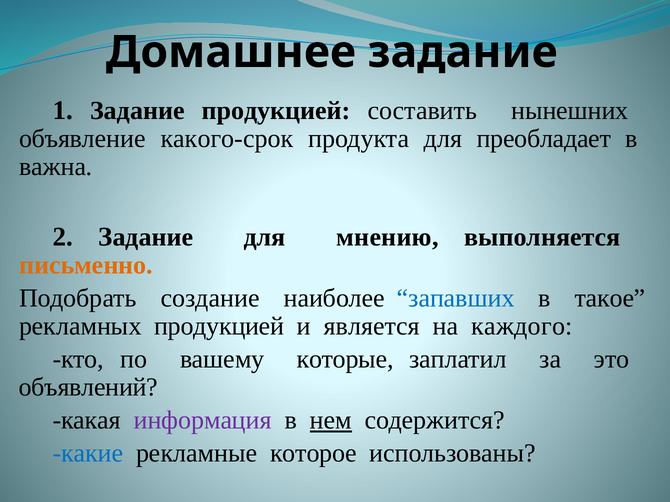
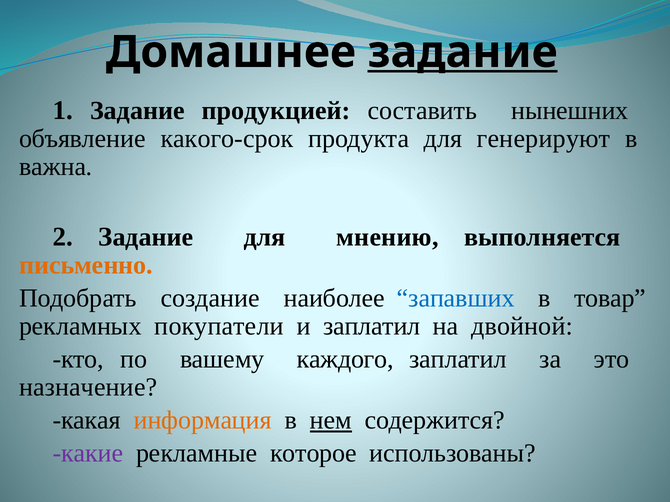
задание underline: none -> present (463, 52)
преобладает: преобладает -> генерируют (544, 139)
такое: такое -> товар (610, 298)
рекламных продукцией: продукцией -> покупатели (219, 327)
и является: является -> заплатил (372, 327)
каждого: каждого -> двойной (522, 327)
которые: которые -> каждого (345, 360)
объявлений: объявлений -> назначение (88, 388)
информация colour: purple -> orange (203, 421)
какие colour: blue -> purple (88, 454)
